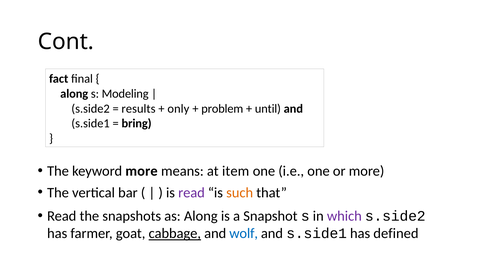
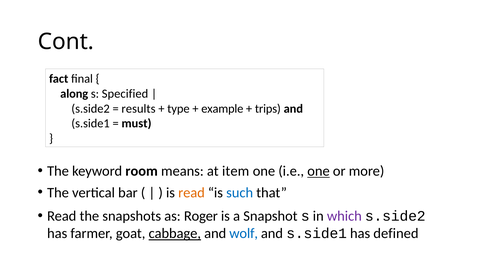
Modeling: Modeling -> Specified (125, 94)
only: only -> type (178, 108)
problem: problem -> example (222, 108)
until: until -> trips (268, 108)
bring: bring -> must (137, 123)
keyword more: more -> room (142, 171)
one underline: none -> present (319, 171)
read colour: purple -> orange (192, 192)
such colour: orange -> blue (240, 192)
as Along: Along -> Roger (201, 216)
